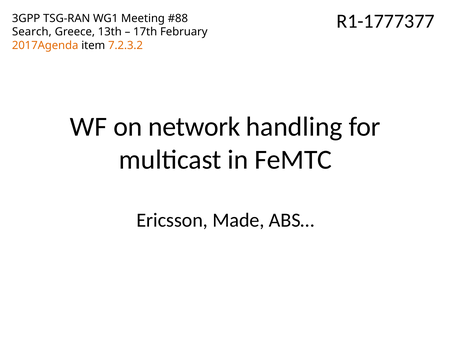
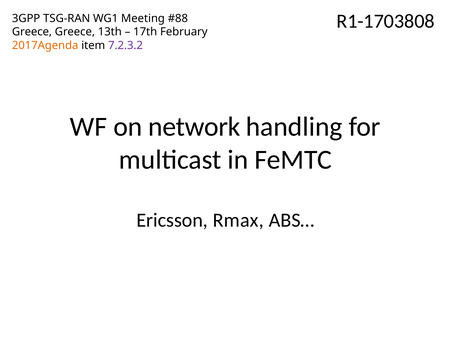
R1-1777377: R1-1777377 -> R1-1703808 (386, 21)
Search: Search -> Greece (32, 32)
7.2.3.2 colour: orange -> purple (126, 45)
Made: Made -> Rmax (238, 220)
